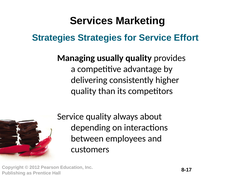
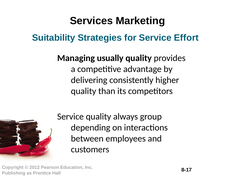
Strategies: Strategies -> Suitability (54, 38)
about: about -> group (151, 117)
